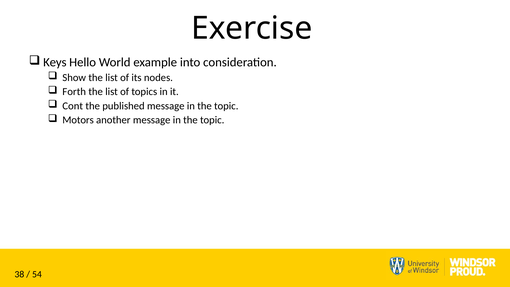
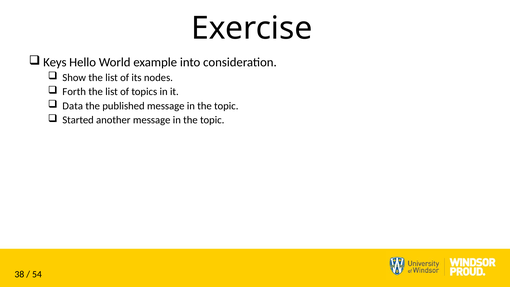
Cont: Cont -> Data (73, 106)
Motors: Motors -> Started (78, 120)
